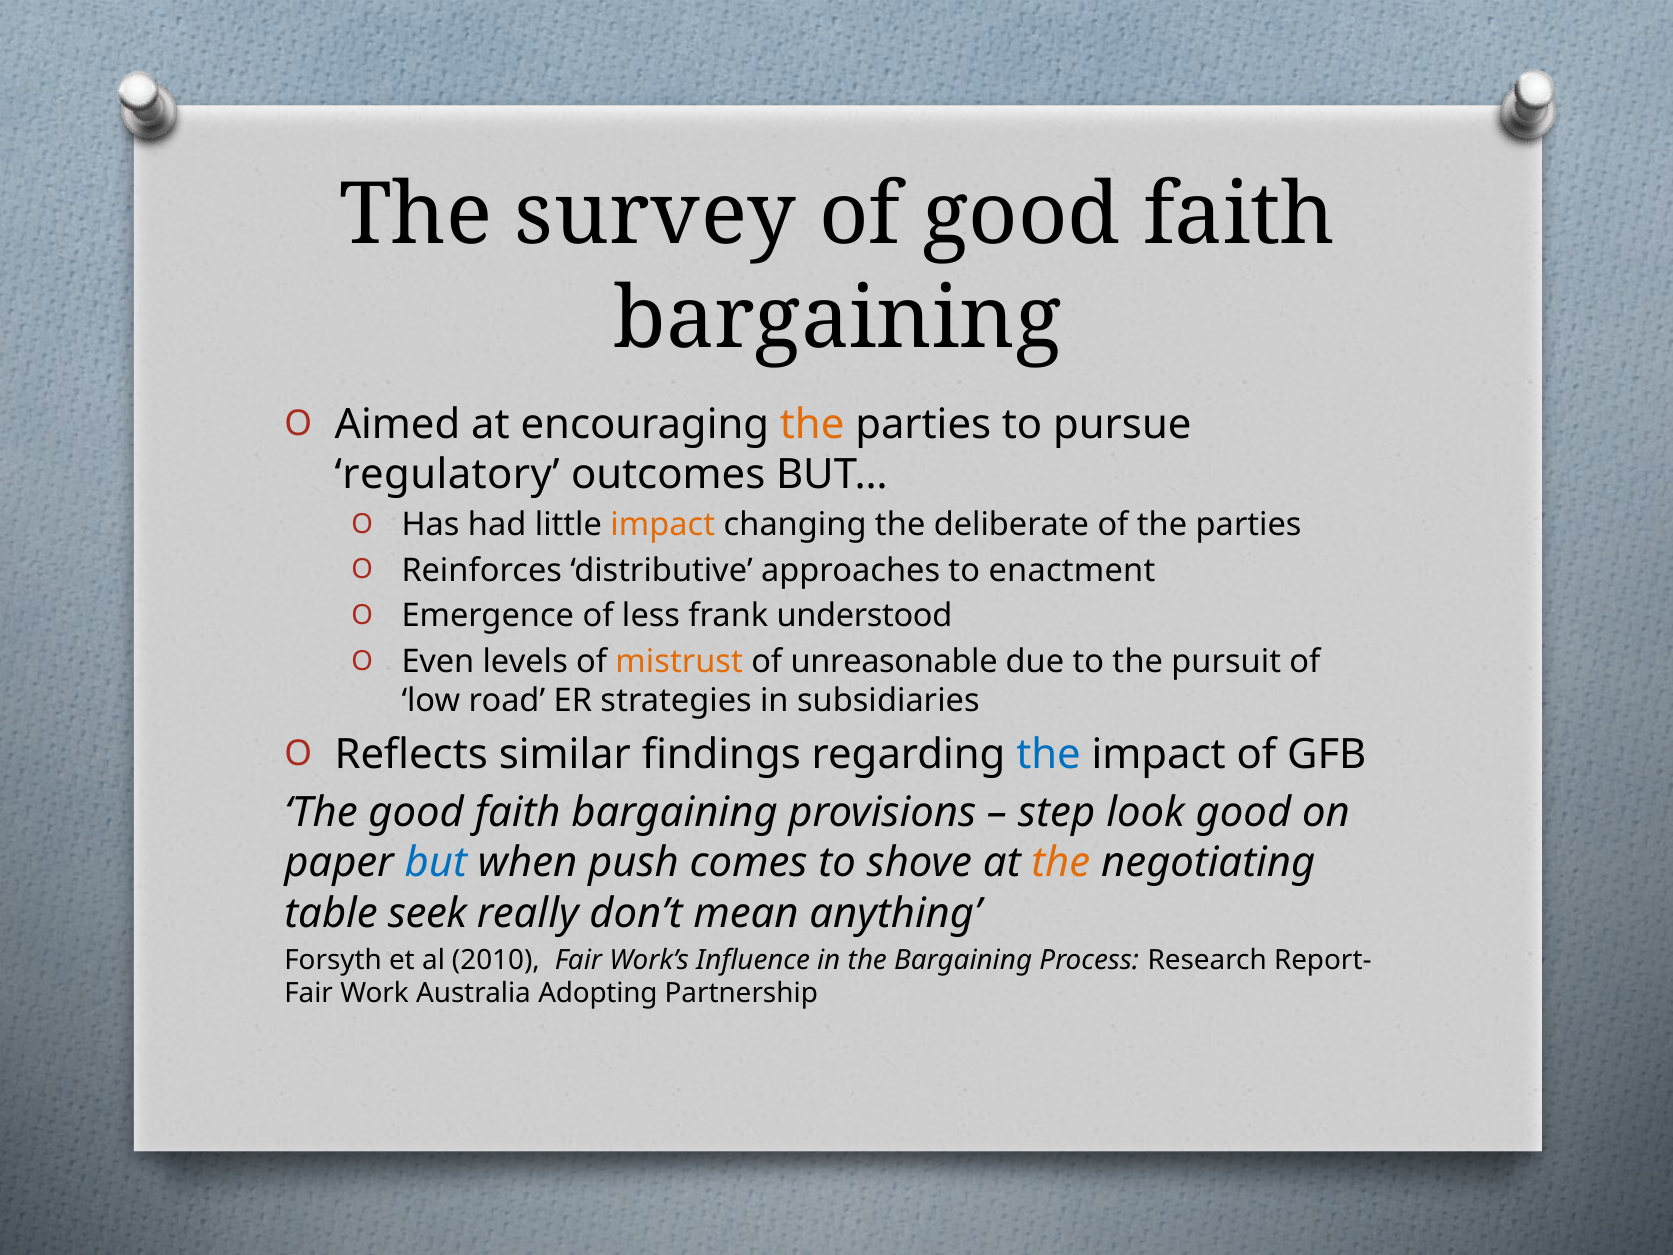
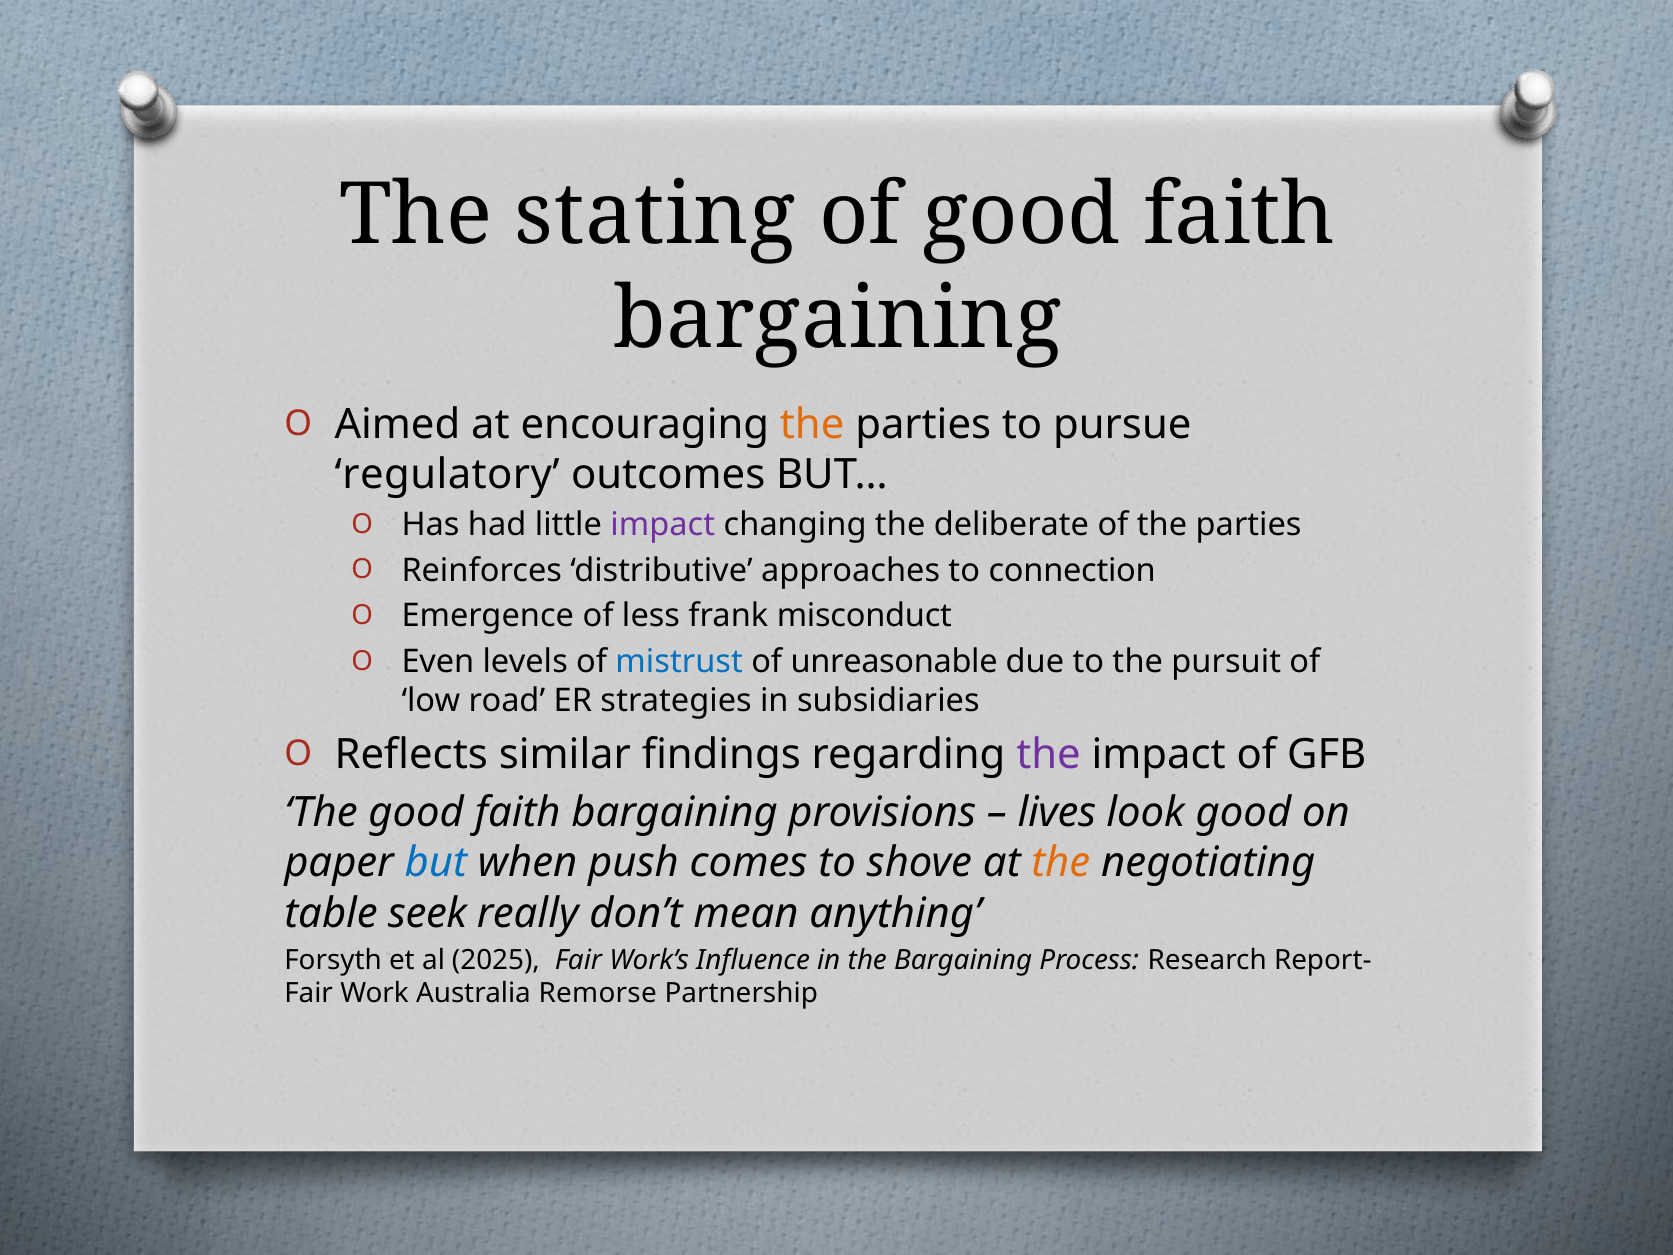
survey: survey -> stating (655, 215)
impact colour: orange -> purple (663, 525)
enactment: enactment -> connection (1072, 570)
understood: understood -> misconduct (864, 616)
mistrust colour: orange -> blue (679, 662)
the colour: blue -> purple (1048, 754)
step: step -> lives (1057, 813)
2010: 2010 -> 2025 (496, 960)
Adopting: Adopting -> Remorse (598, 993)
